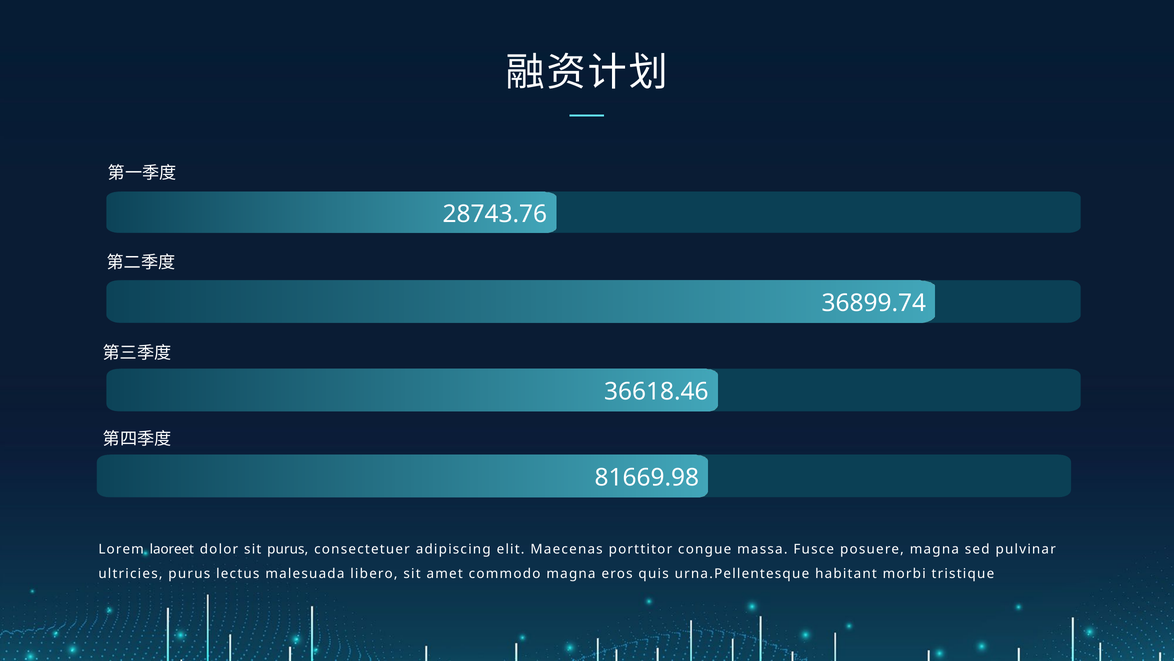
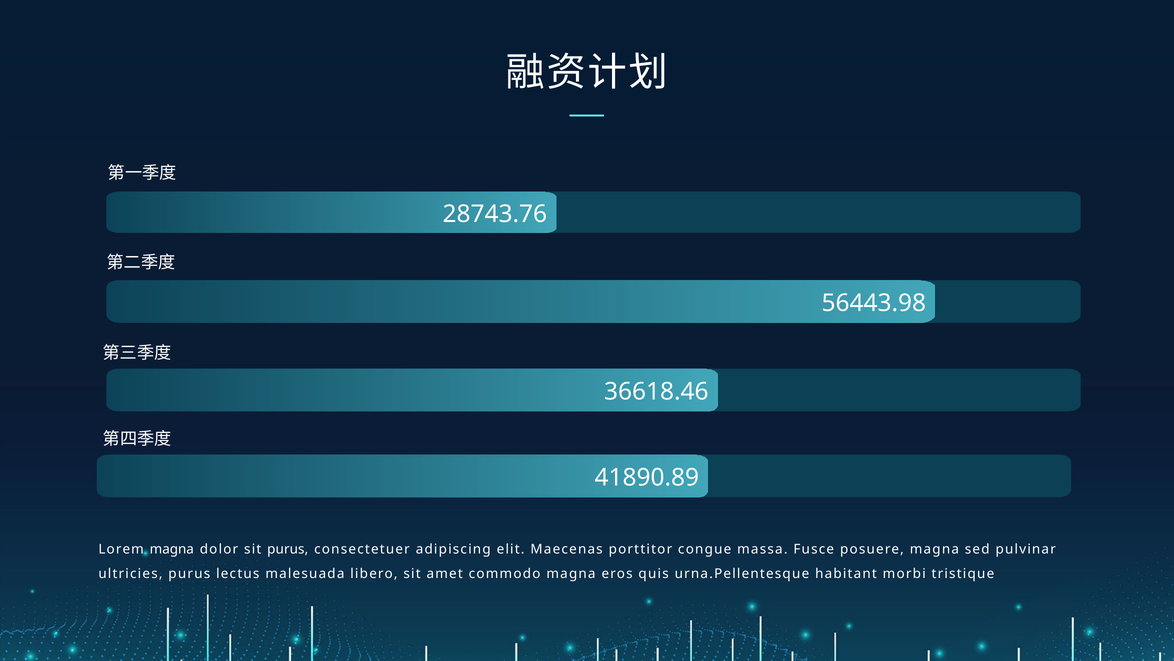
36899.74: 36899.74 -> 56443.98 (874, 303)
81669.98: 81669.98 -> 41890.89 (647, 477)
Lorem laoreet: laoreet -> magna (172, 549)
